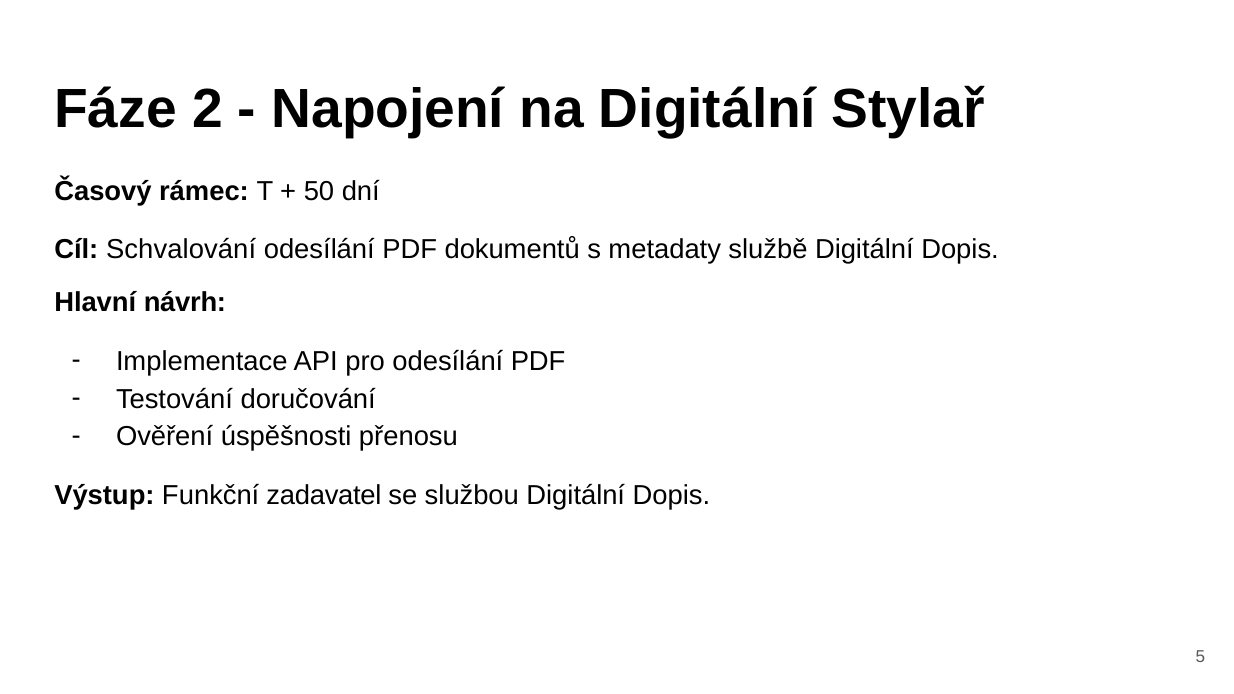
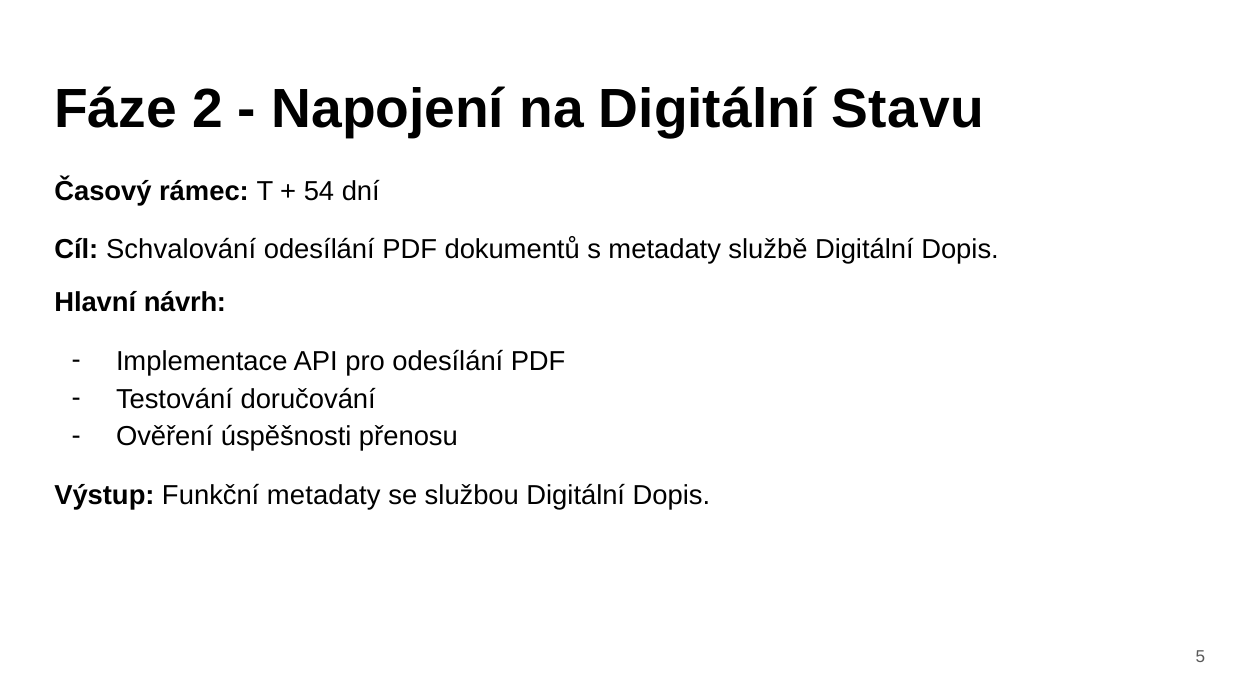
Stylař: Stylař -> Stavu (908, 109)
50: 50 -> 54 (319, 191)
Funkční zadavatel: zadavatel -> metadaty (324, 495)
